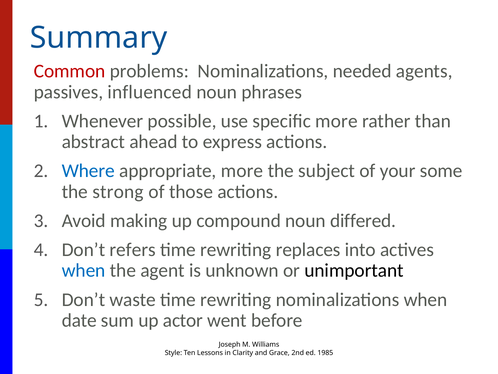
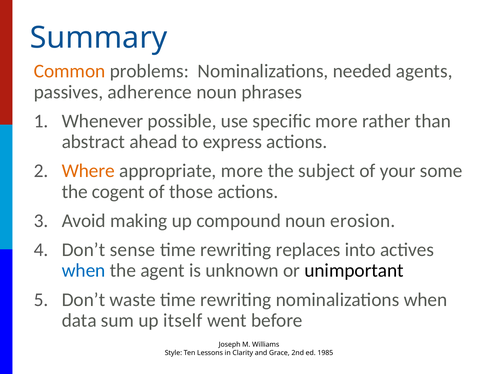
Common colour: red -> orange (70, 71)
influenced: influenced -> adherence (150, 92)
Where colour: blue -> orange (88, 171)
strong: strong -> cogent (118, 191)
differed: differed -> erosion (363, 220)
refers: refers -> sense (133, 249)
date: date -> data (79, 320)
actor: actor -> itself (183, 320)
